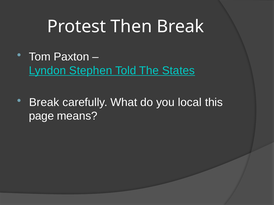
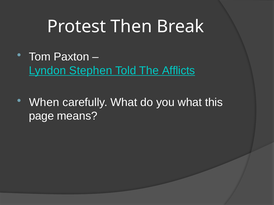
States: States -> Afflicts (179, 71)
Break: Break -> When (44, 103)
you local: local -> what (190, 103)
